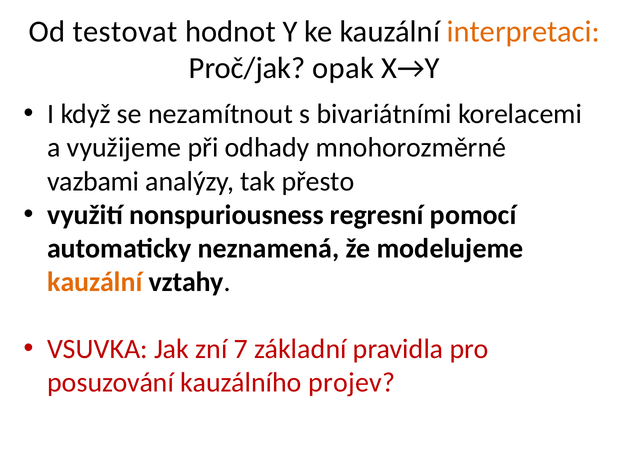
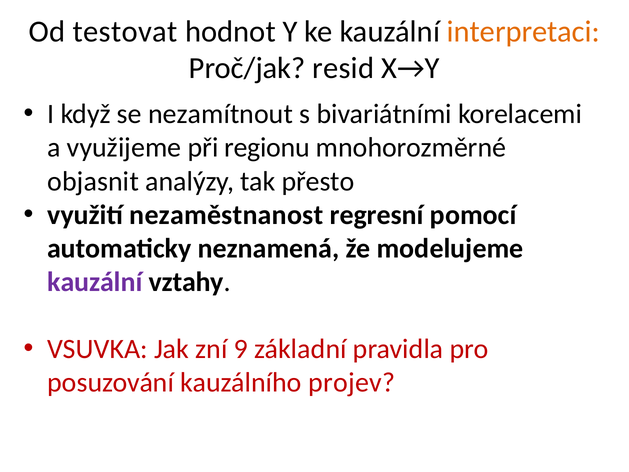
opak: opak -> resid (343, 68)
odhady: odhady -> regionu (267, 148)
vazbami: vazbami -> objasnit (93, 181)
nonspuriousness: nonspuriousness -> nezaměstnanost (226, 215)
kauzální colour: orange -> purple (95, 282)
7: 7 -> 9 (241, 349)
